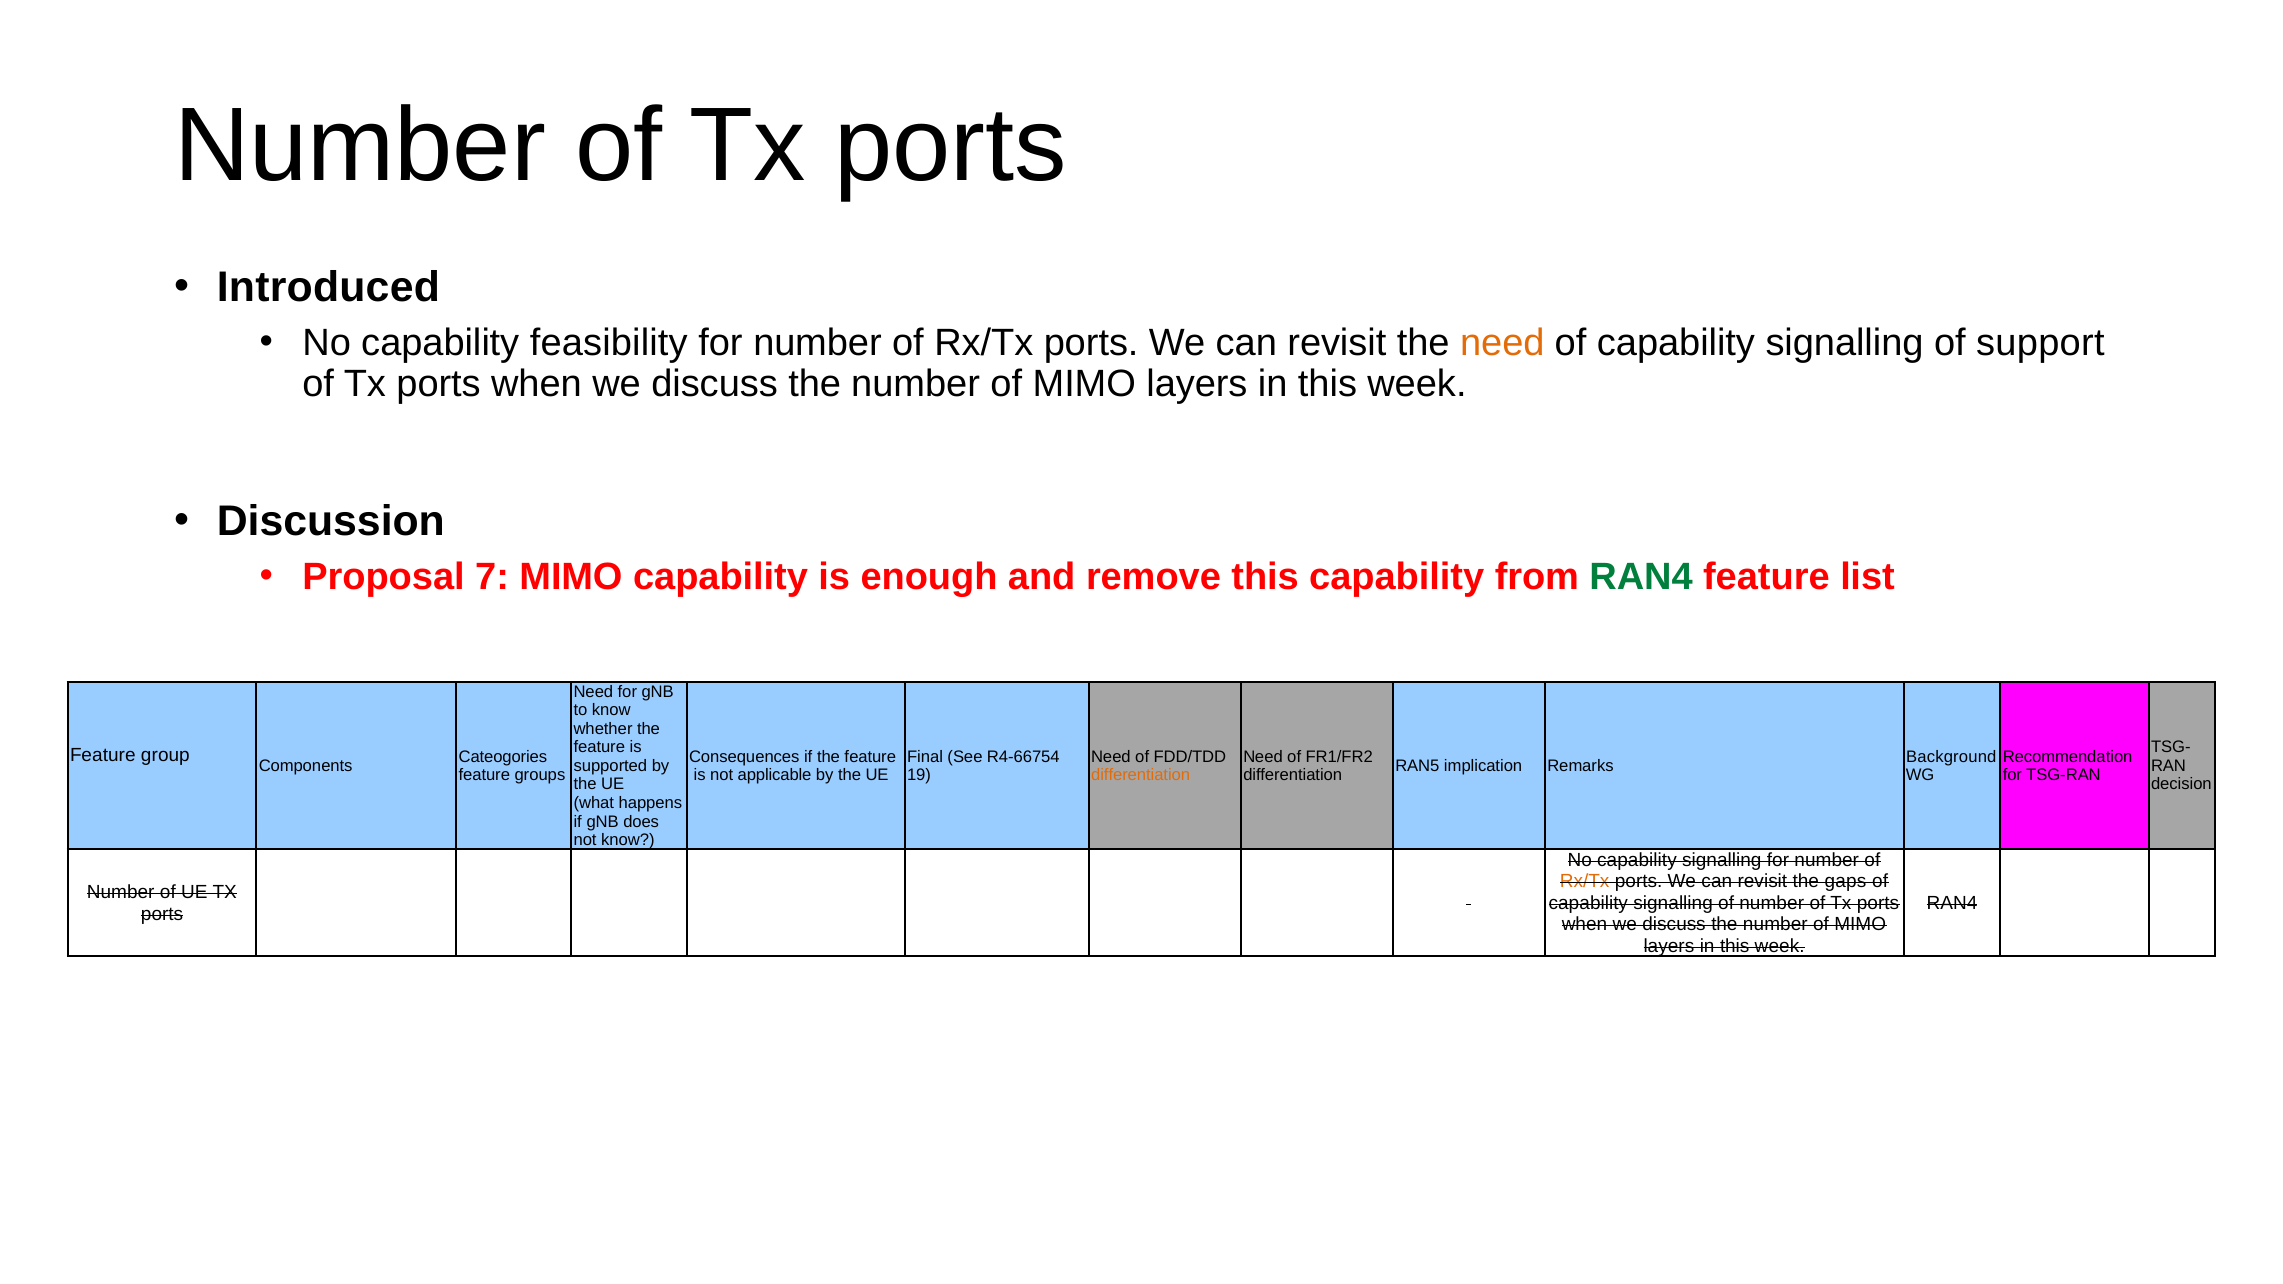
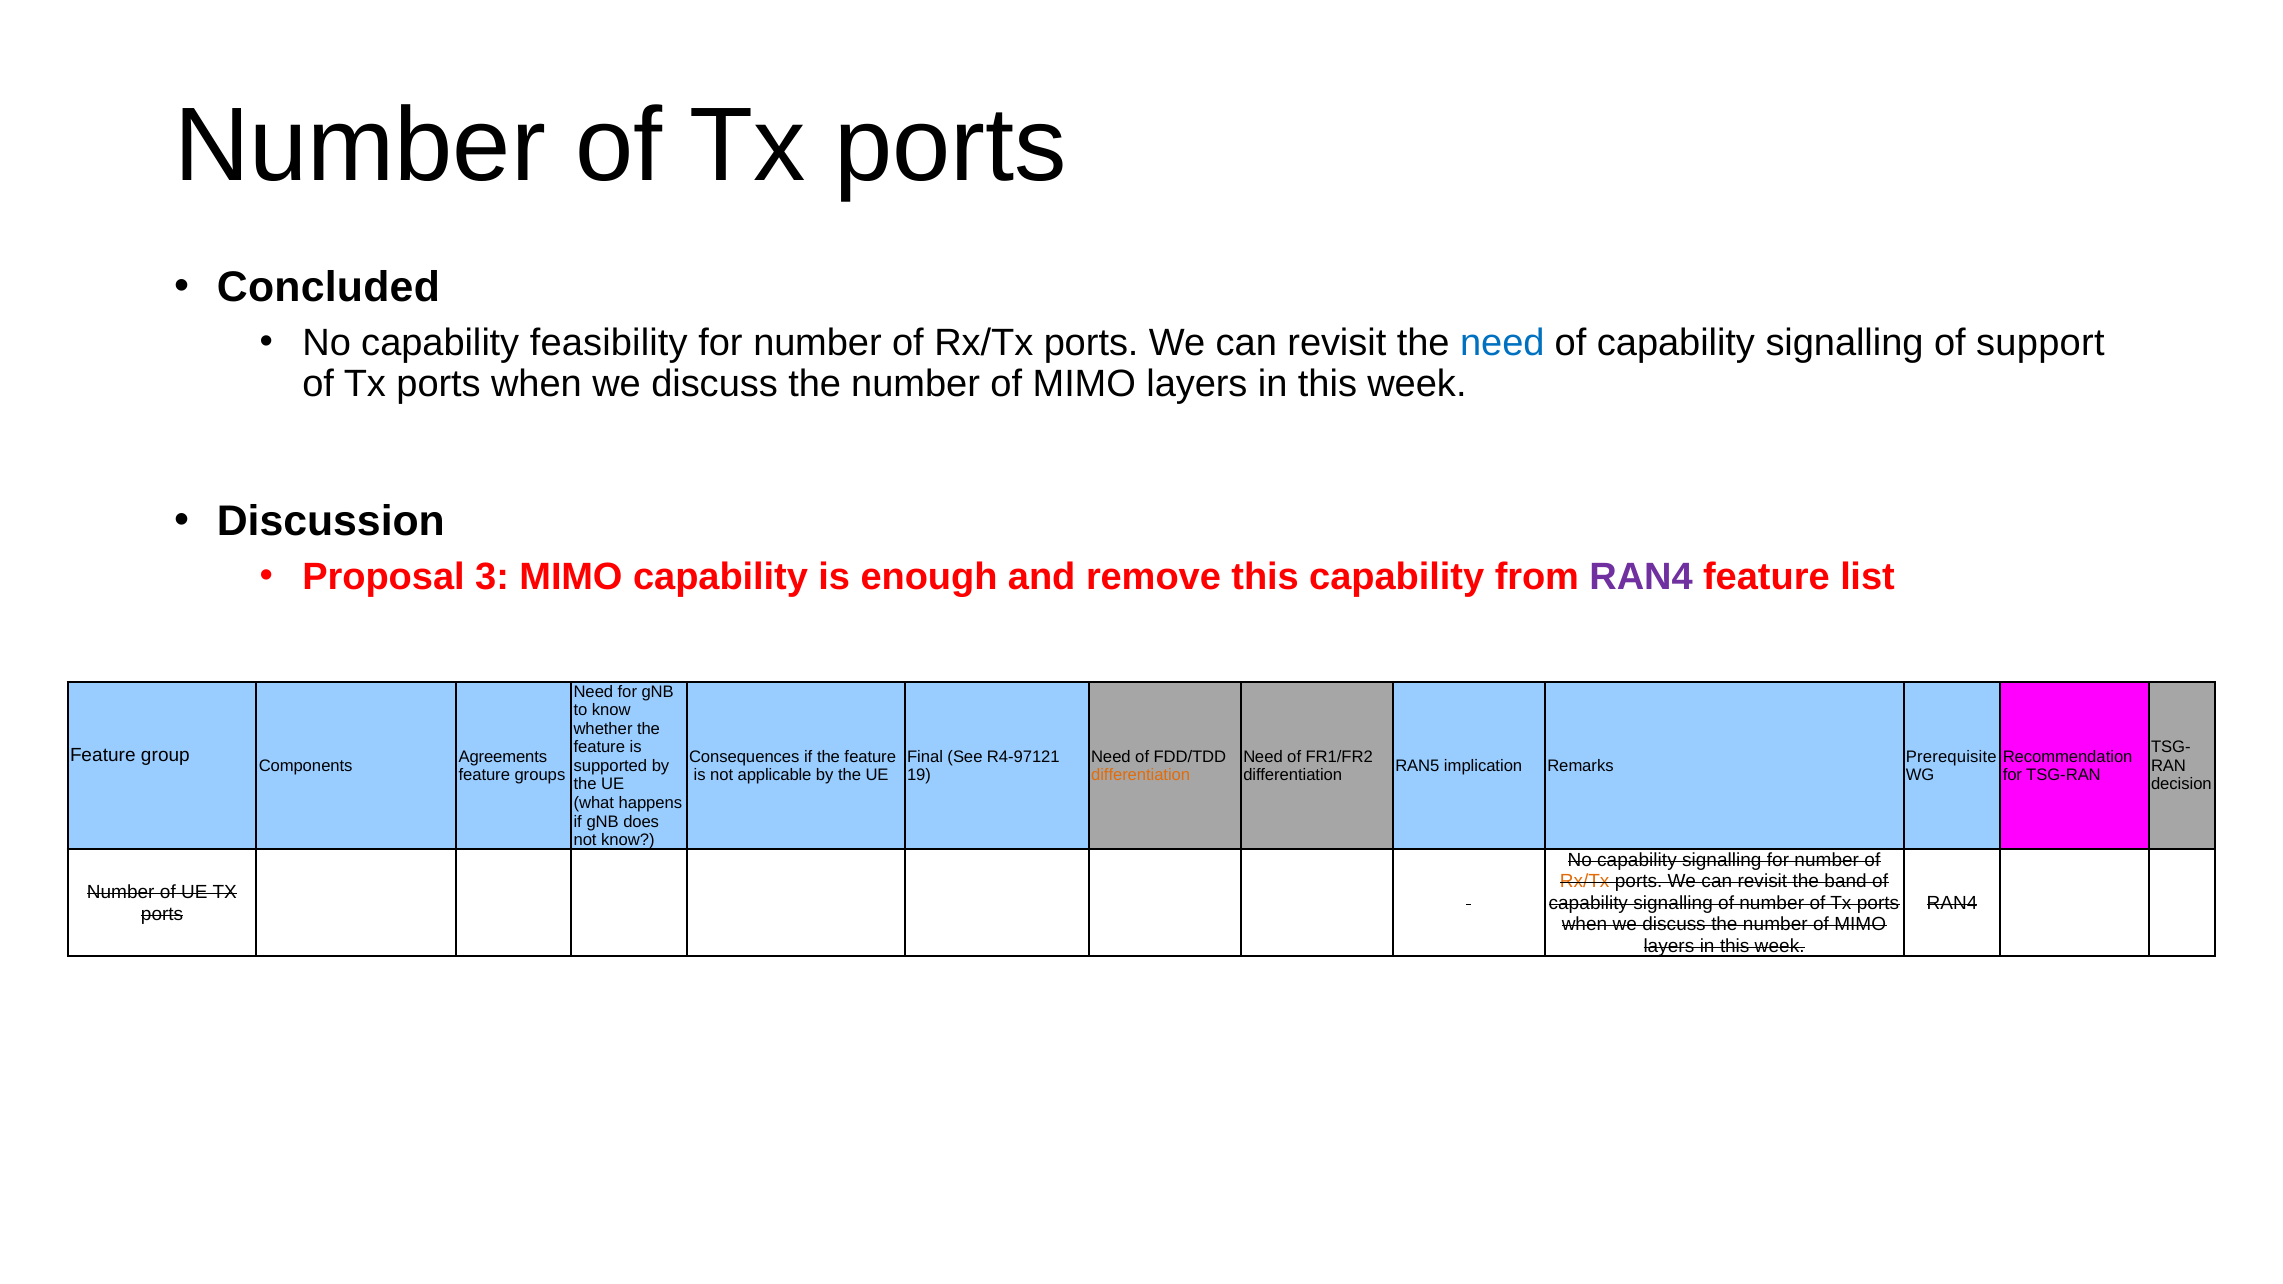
Introduced: Introduced -> Concluded (328, 287)
need colour: orange -> blue (1502, 343)
7: 7 -> 3 (492, 577)
RAN4 colour: green -> purple (1641, 577)
Cateogories: Cateogories -> Agreements (503, 757)
R4-66754: R4-66754 -> R4-97121 (1023, 757)
Background: Background -> Prerequisite (1951, 757)
gaps: gaps -> band (1846, 882)
